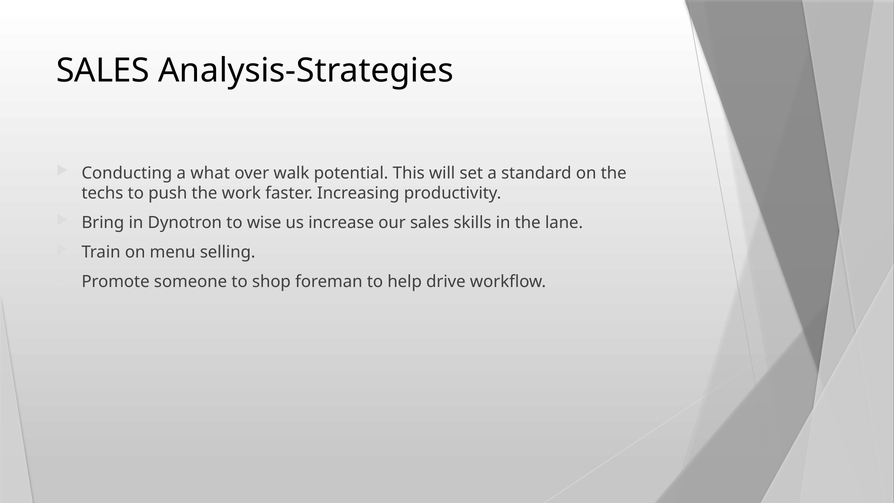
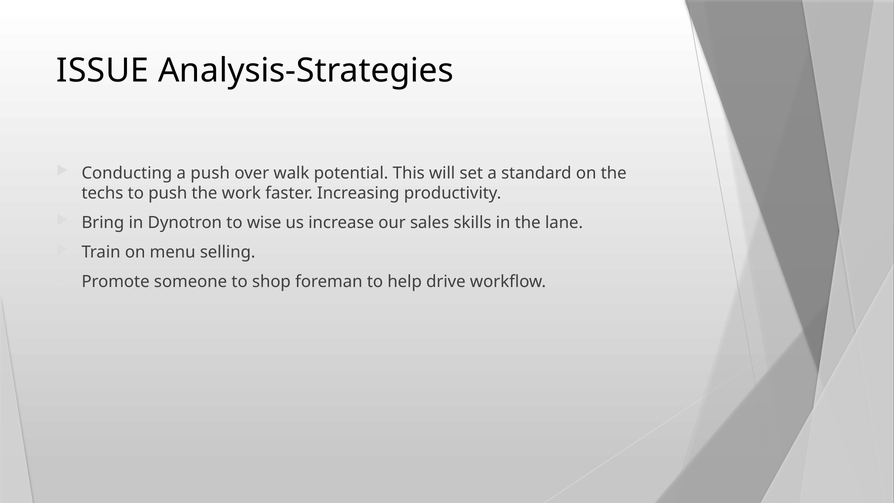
SALES: SALES -> ISSUE (103, 71)
a what: what -> push (210, 173)
